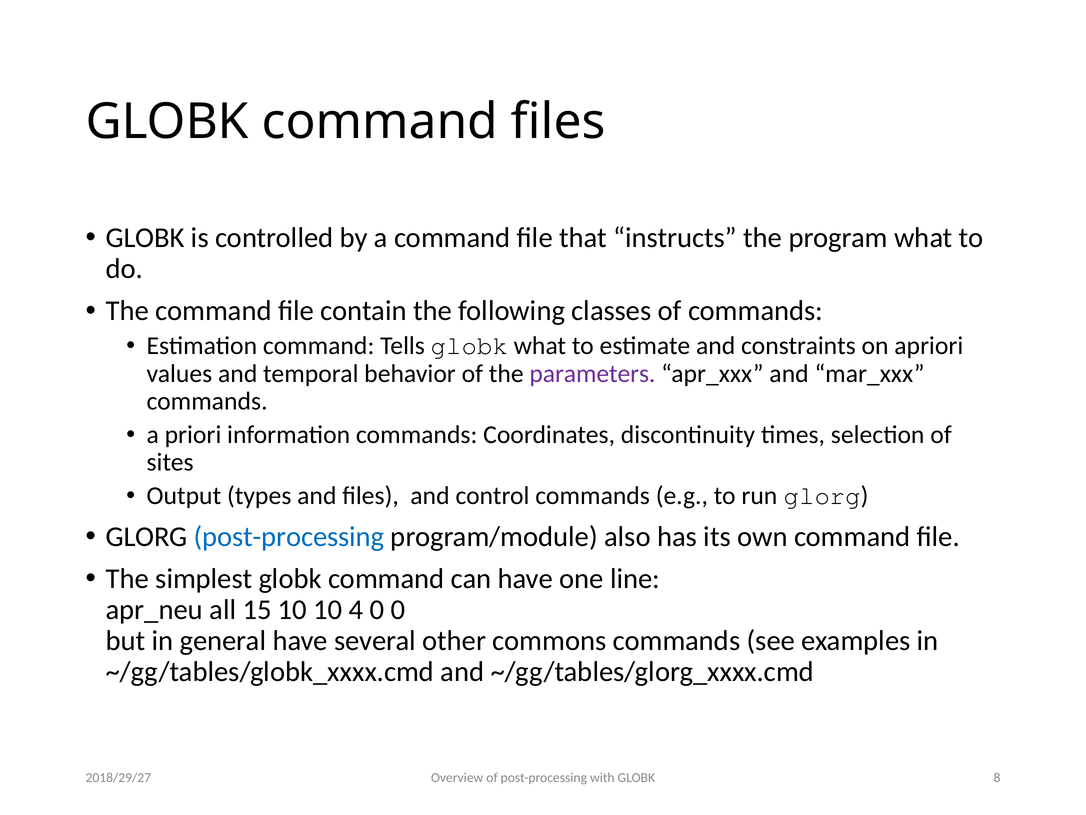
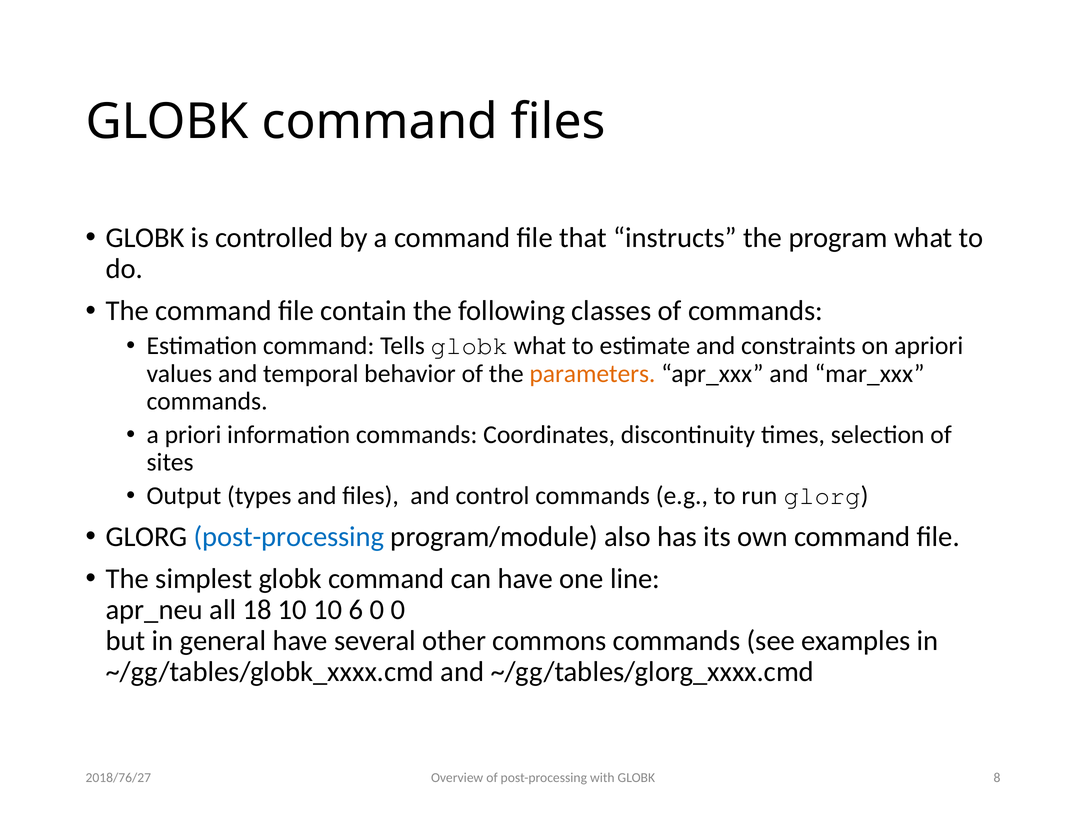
parameters colour: purple -> orange (592, 373)
15: 15 -> 18 (257, 609)
4: 4 -> 6 (356, 609)
2018/29/27: 2018/29/27 -> 2018/76/27 (118, 778)
